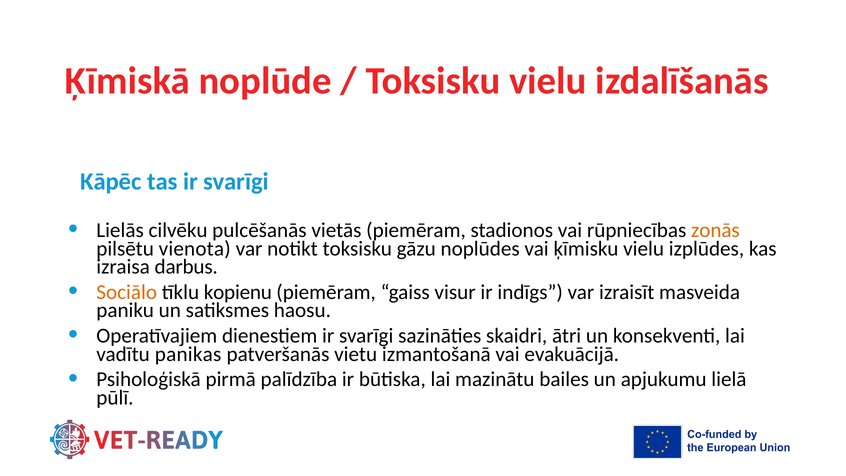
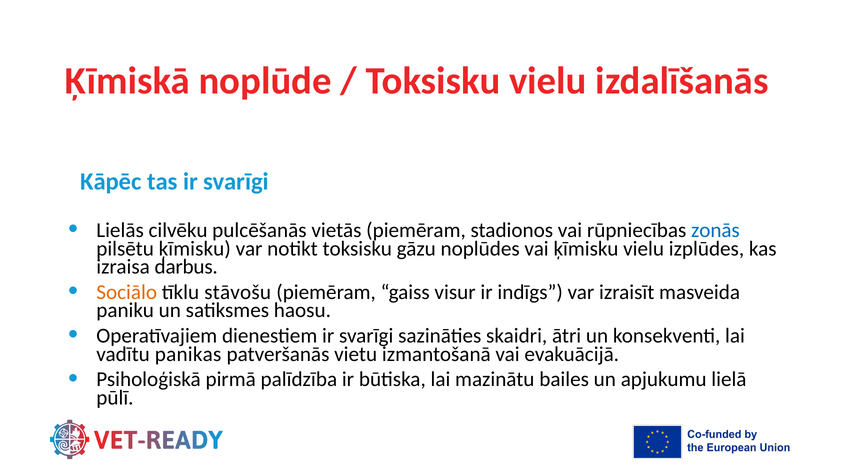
zonās colour: orange -> blue (715, 230)
pilsētu vienota: vienota -> ķīmisku (195, 249)
kopienu: kopienu -> stāvošu (238, 292)
